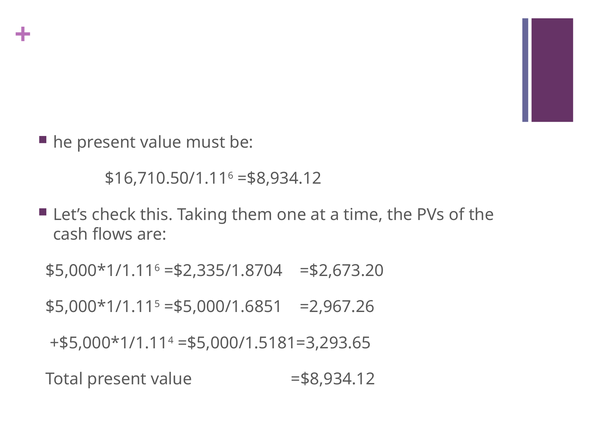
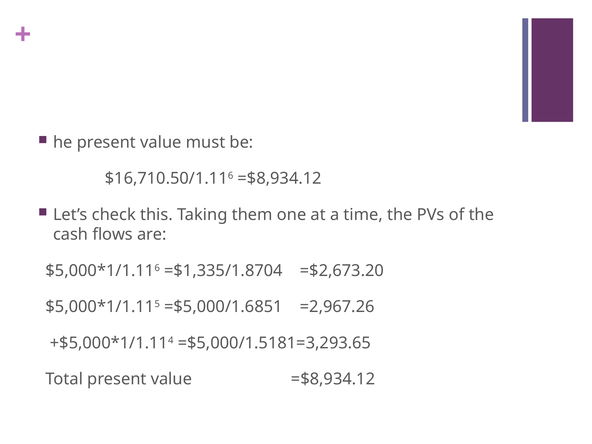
=$2,335/1.8704: =$2,335/1.8704 -> =$1,335/1.8704 (223, 271)
